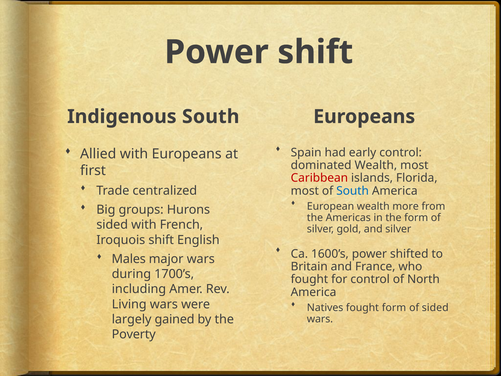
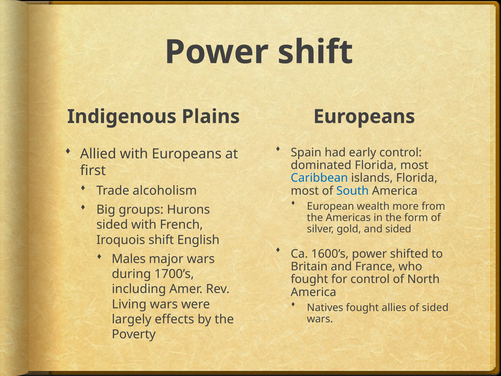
Indigenous South: South -> Plains (211, 117)
dominated Wealth: Wealth -> Florida (376, 165)
Caribbean colour: red -> blue (319, 178)
centralized: centralized -> alcoholism (165, 190)
and silver: silver -> sided (398, 229)
fought form: form -> allies (394, 308)
gained: gained -> effects (174, 319)
